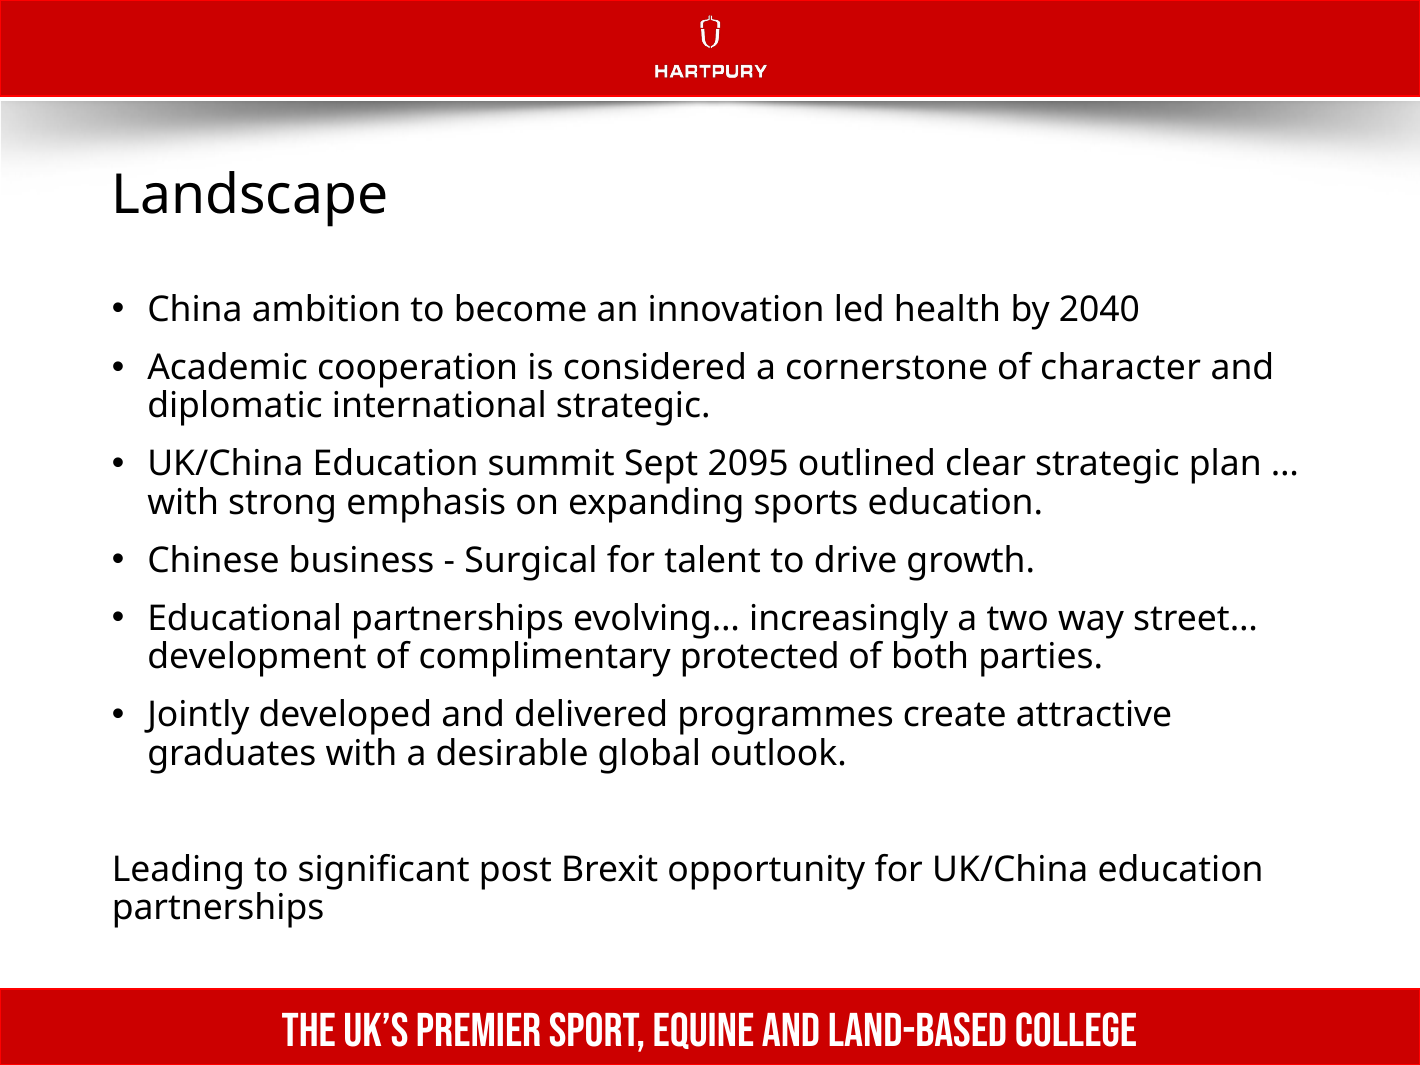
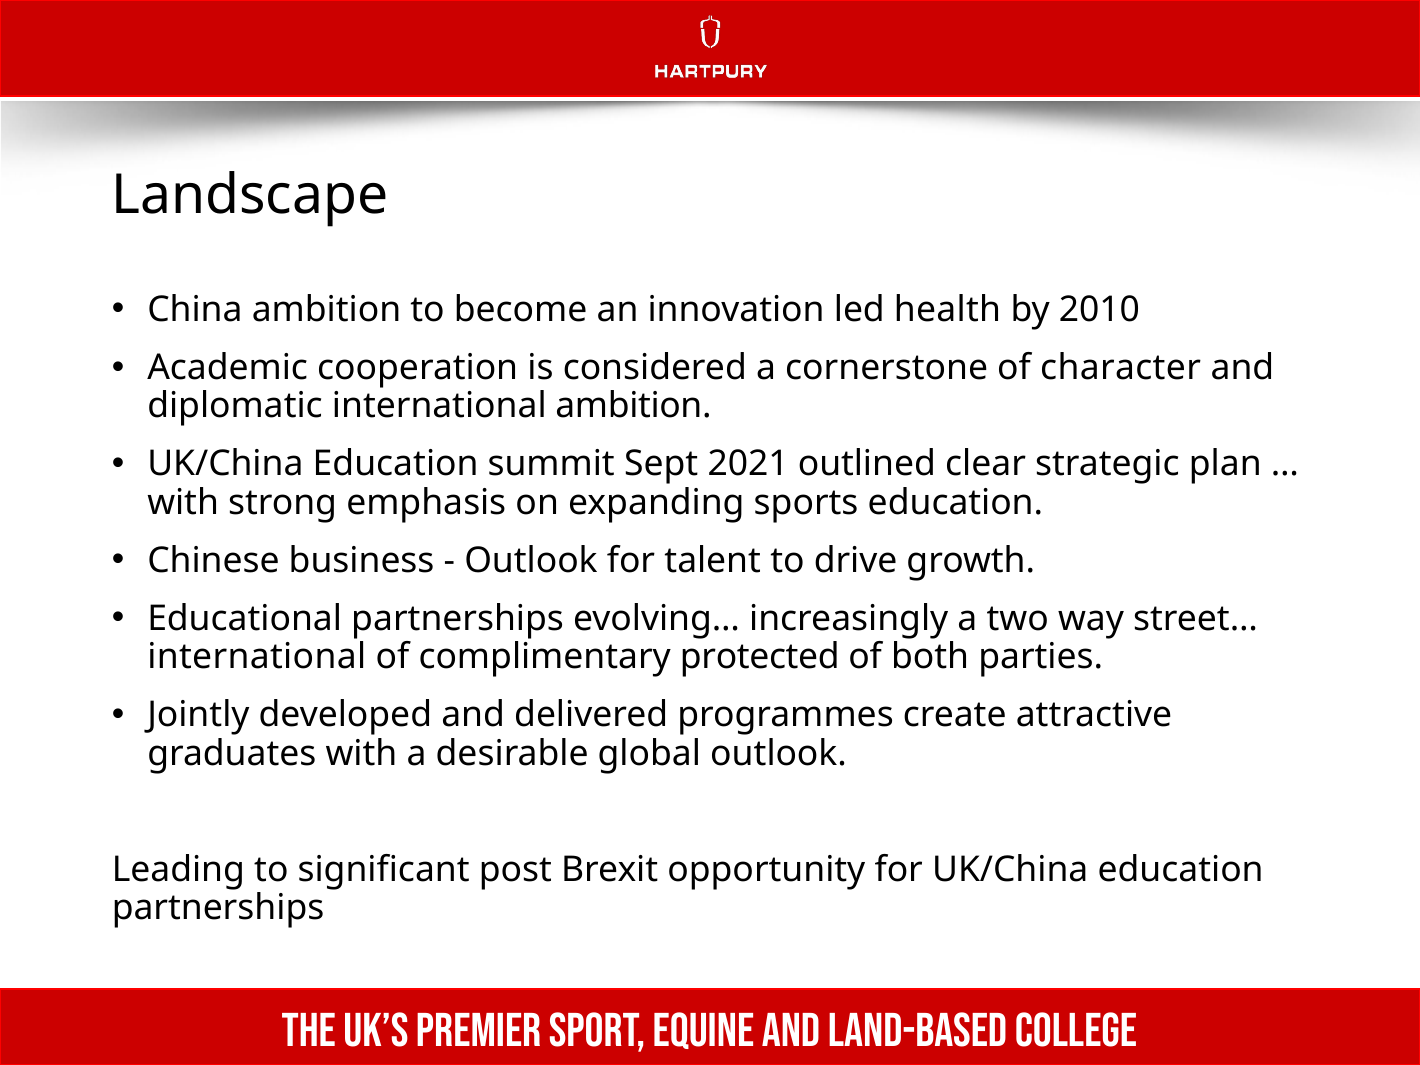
2040: 2040 -> 2010 (1099, 310)
international strategic: strategic -> ambition (633, 406)
2095: 2095 -> 2021 (748, 464)
Surgical: Surgical -> Outlook (531, 561)
development: development -> international (257, 657)
